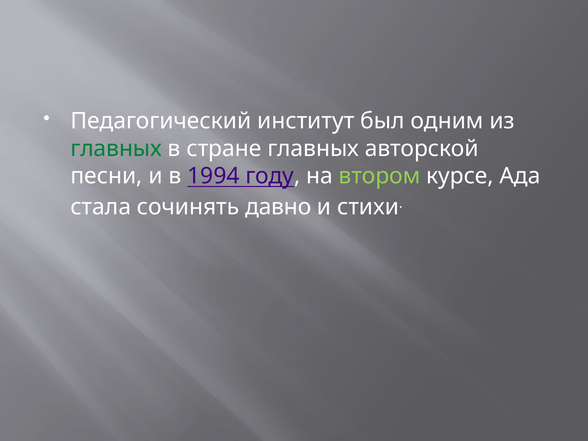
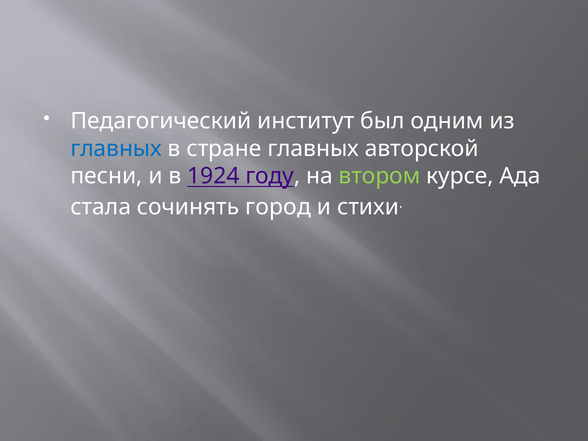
главных colour: green -> blue (116, 149)
1994: 1994 -> 1924 (213, 176)
давно: давно -> город (278, 207)
